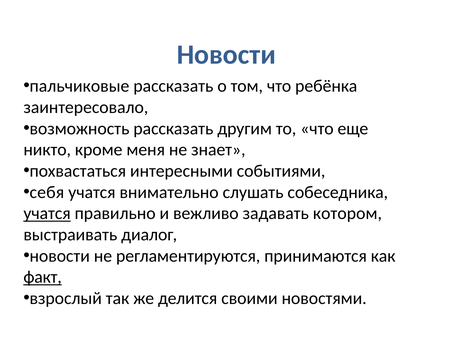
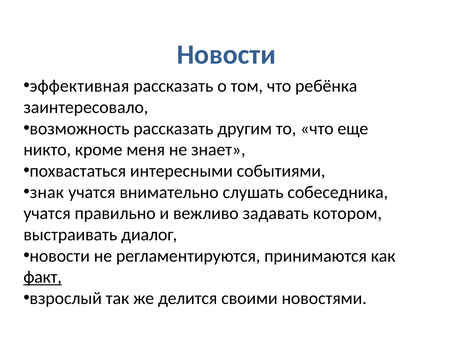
пальчиковые: пальчиковые -> эффективная (79, 86)
себя: себя -> знак (47, 192)
учатся underline: present -> none (47, 214)
